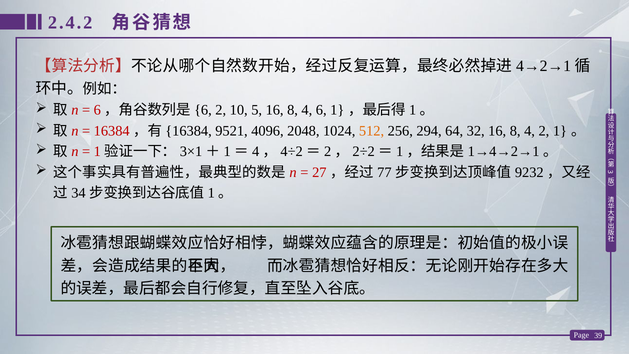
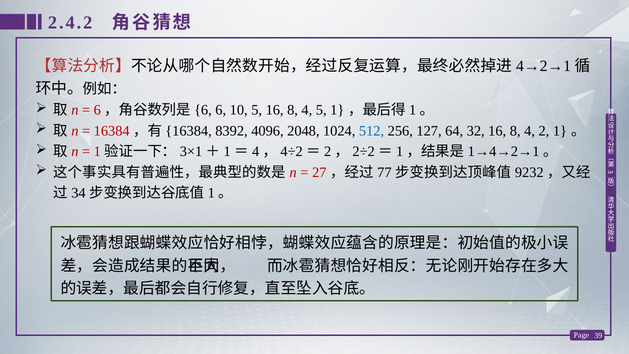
2: 2 -> 6 (221, 110)
4 6: 6 -> 5 (321, 110)
9521: 9521 -> 8392 (231, 131)
512 colour: orange -> blue (372, 131)
294: 294 -> 127 (429, 131)
